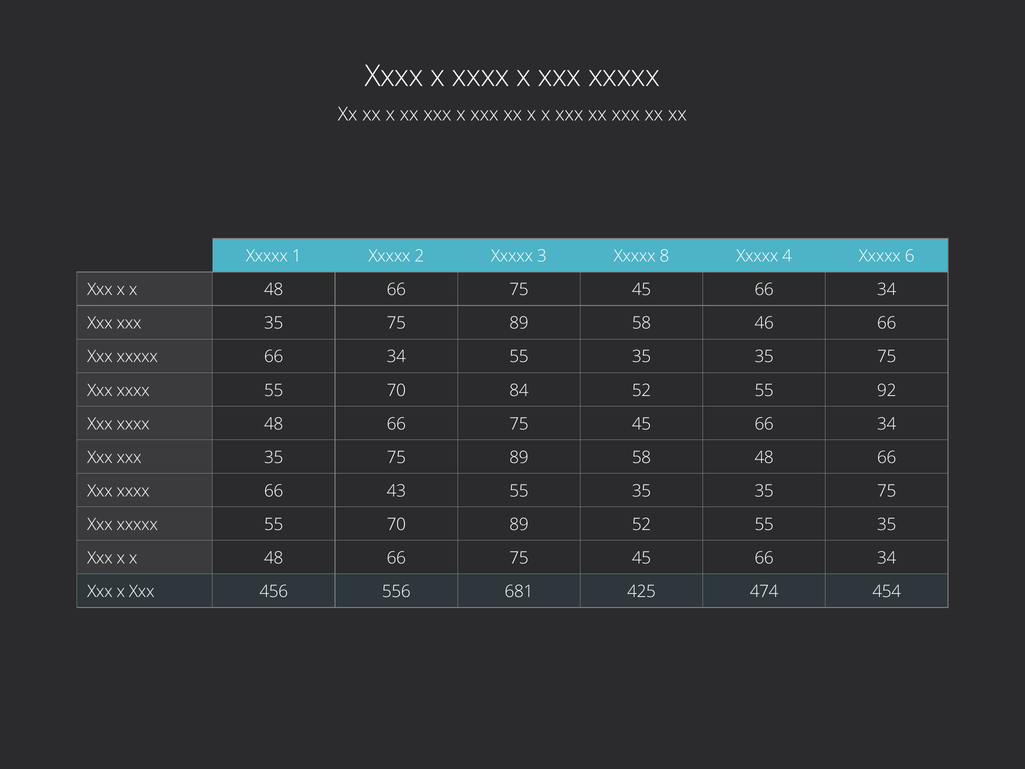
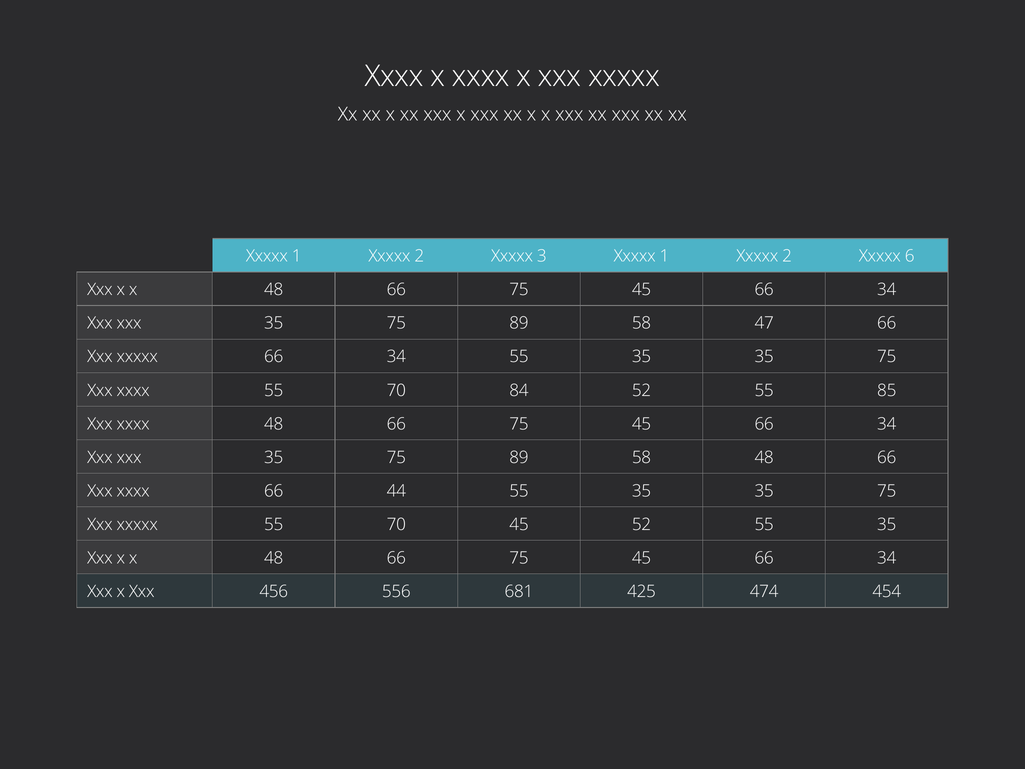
3 Xxxxx 8: 8 -> 1 (664, 256)
4: 4 -> 2 (787, 256)
46: 46 -> 47 (764, 323)
92: 92 -> 85 (887, 390)
43: 43 -> 44 (396, 491)
70 89: 89 -> 45 (519, 524)
